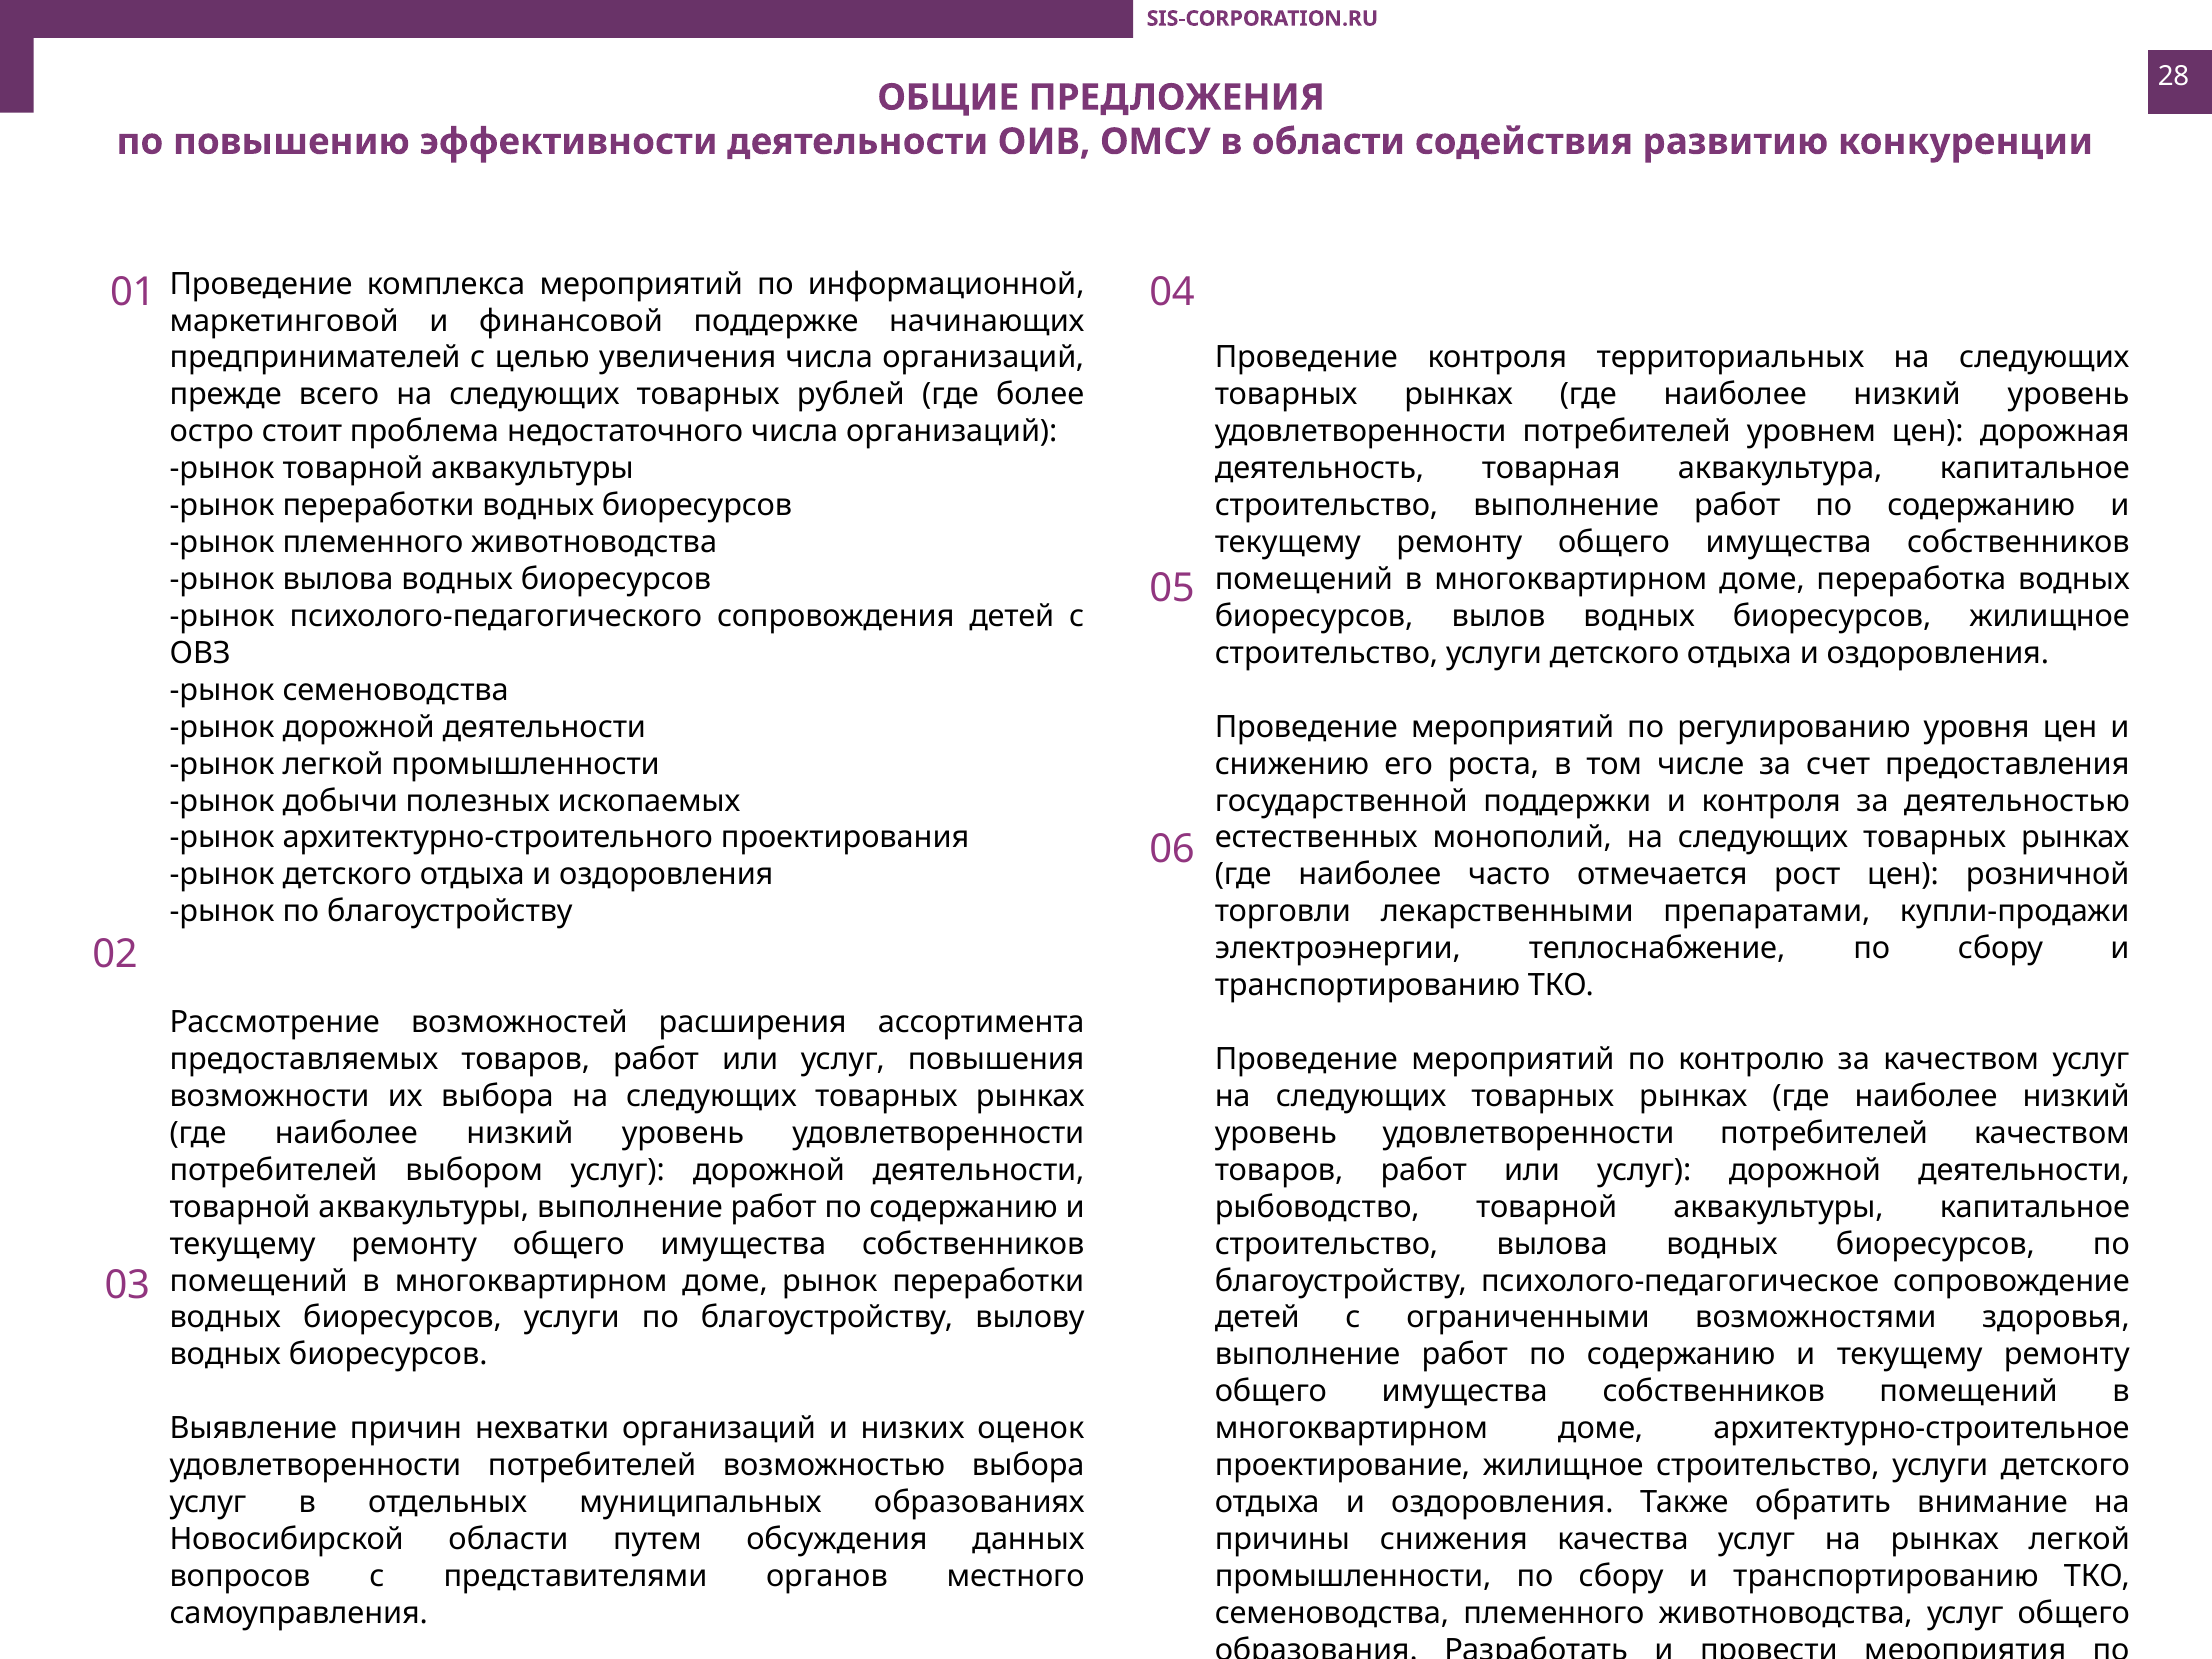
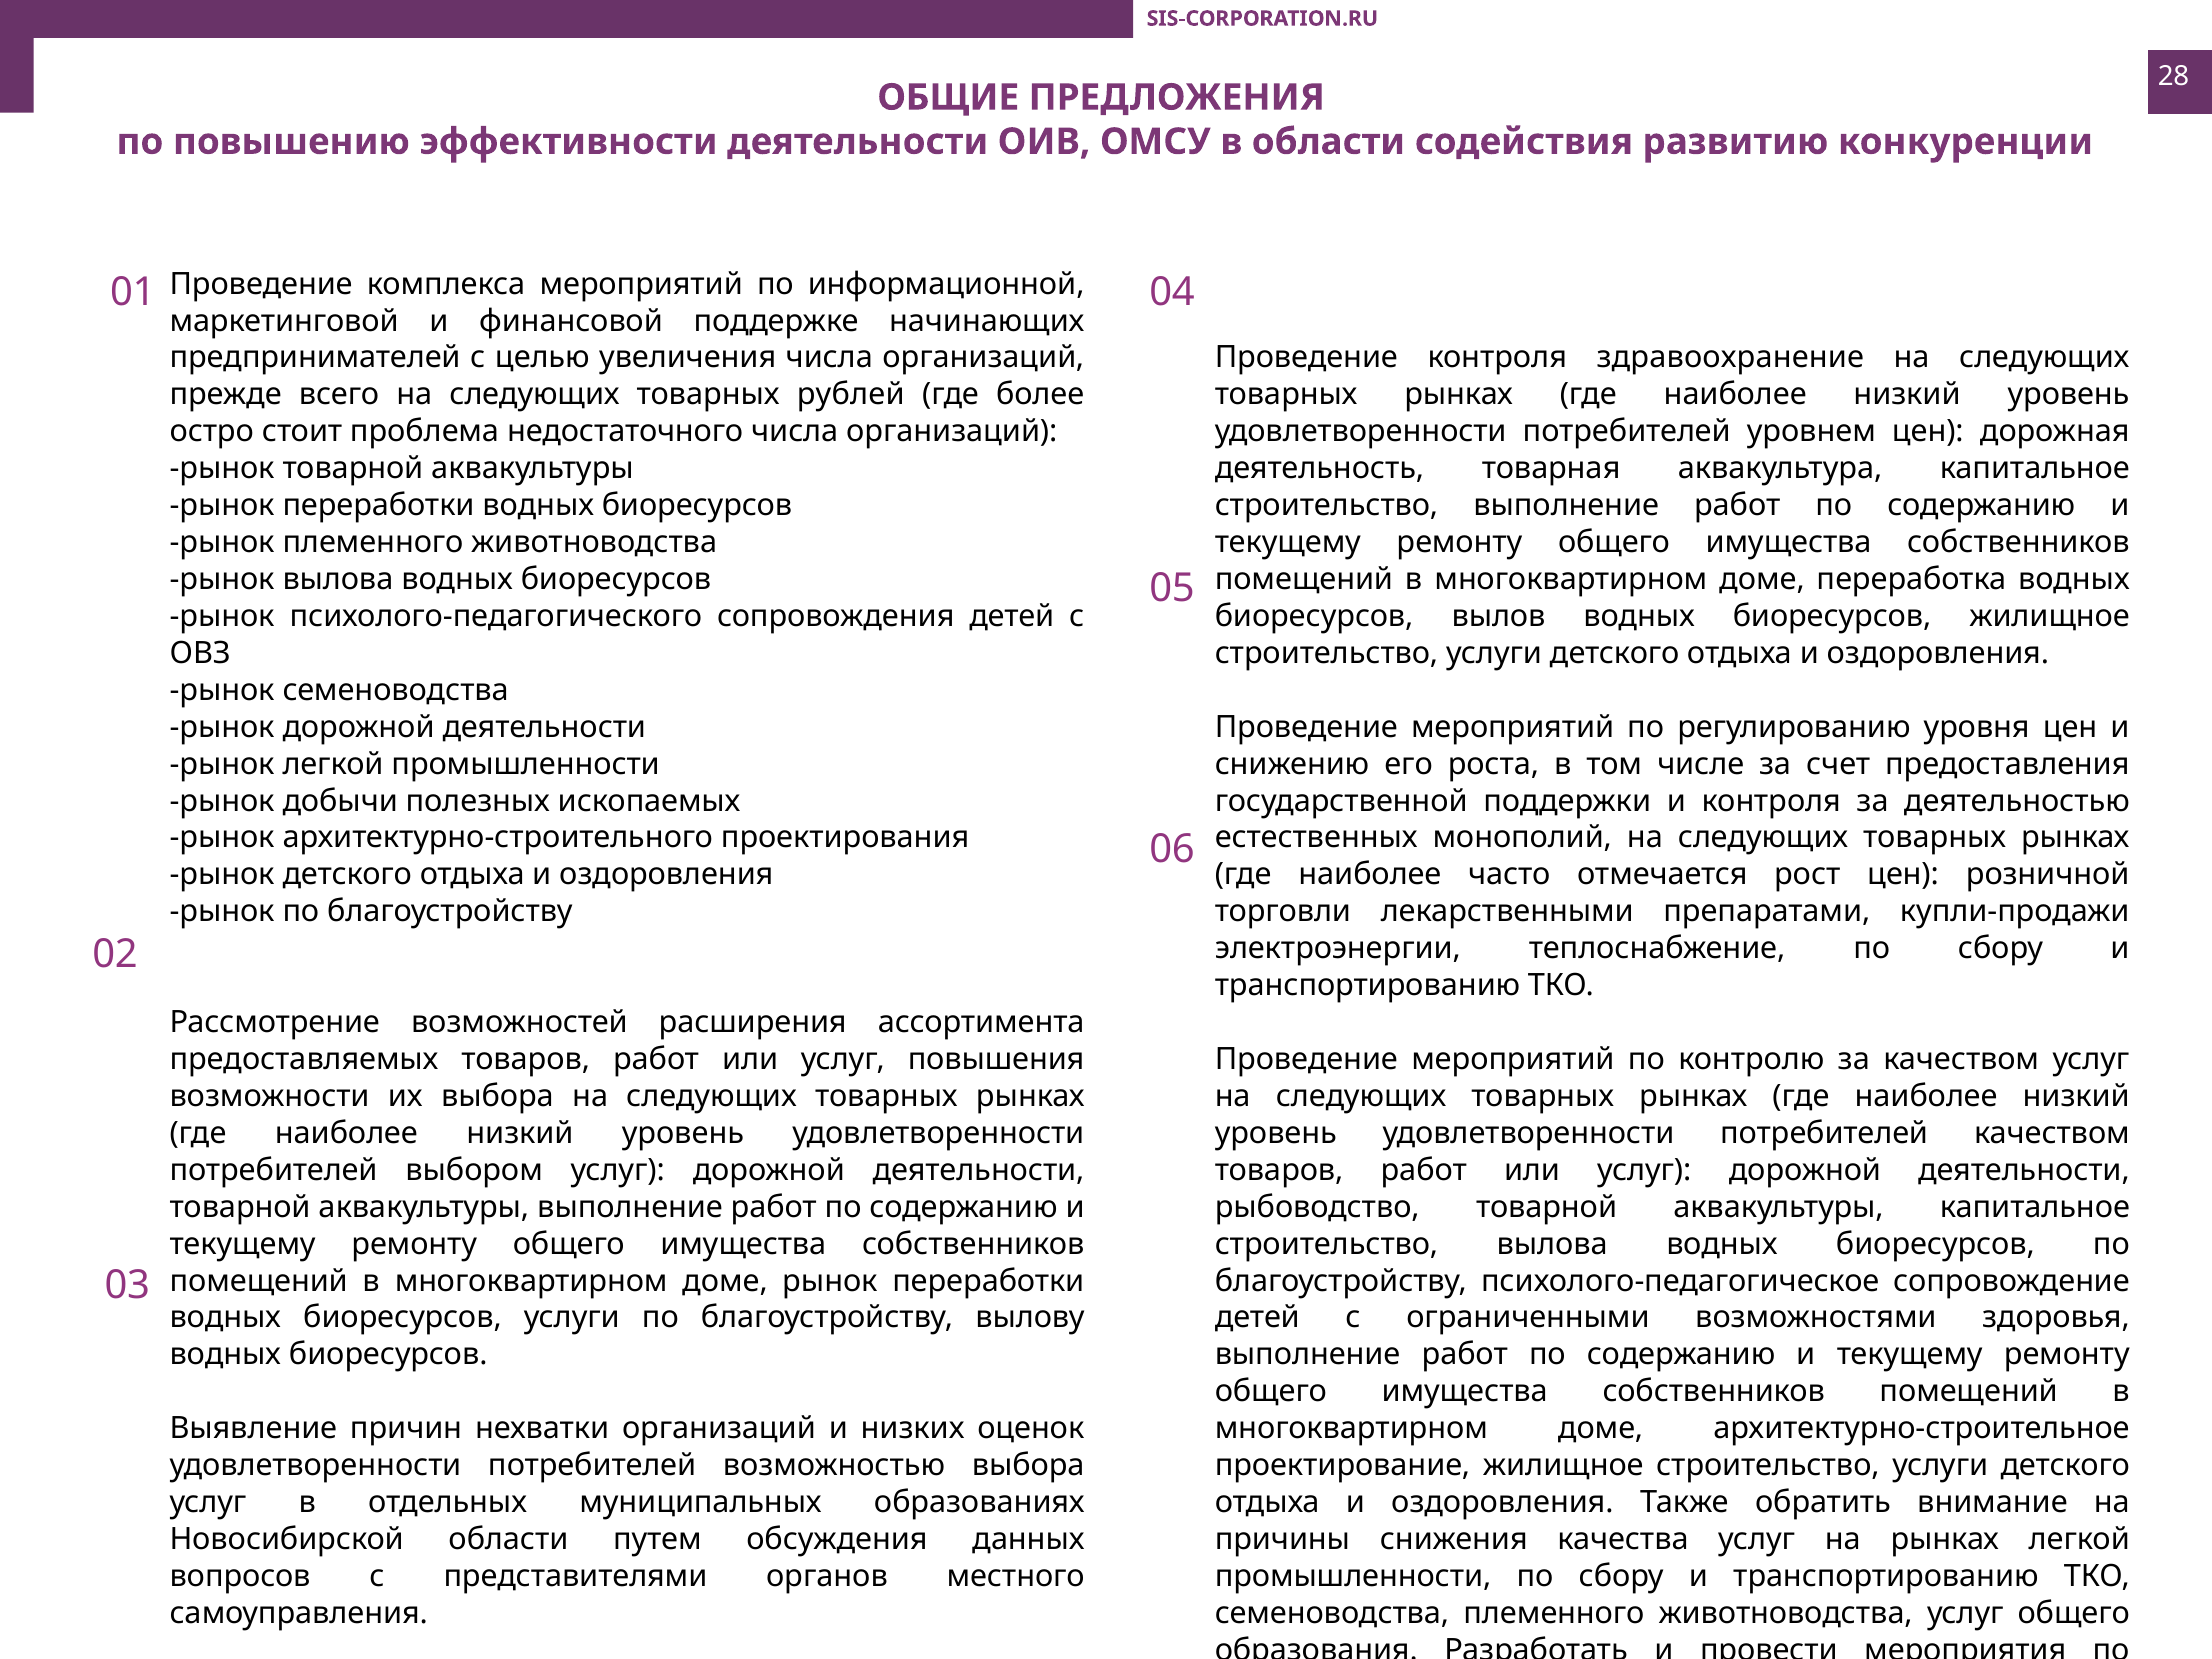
территориальных: территориальных -> здравоохранение (1730, 358)
